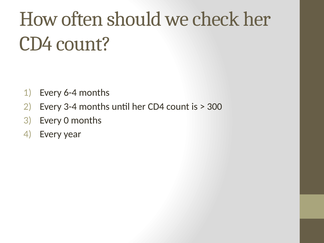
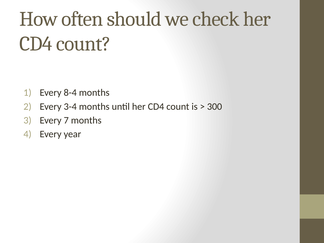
6-4: 6-4 -> 8-4 (70, 93)
0: 0 -> 7 (66, 120)
